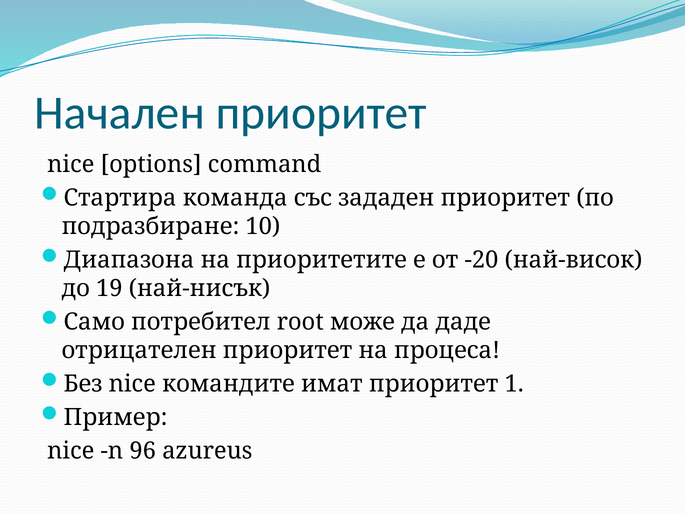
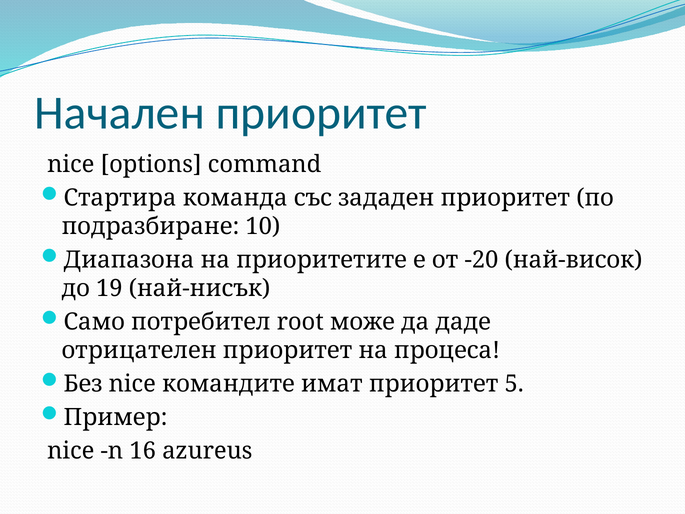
1: 1 -> 5 (514, 384)
96: 96 -> 16 (143, 451)
